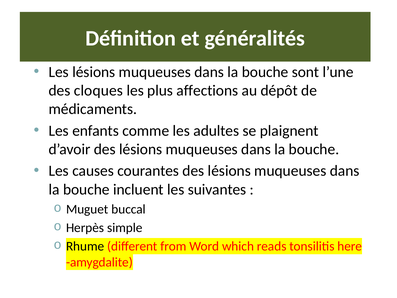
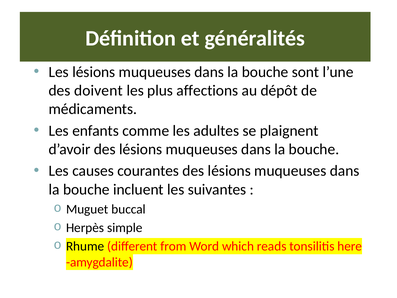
cloques: cloques -> doivent (98, 90)
